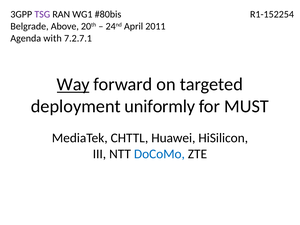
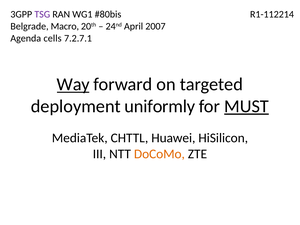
R1-152254: R1-152254 -> R1-112214 (272, 14)
Above: Above -> Macro (65, 26)
2011: 2011 -> 2007 (155, 26)
with: with -> cells (53, 38)
MUST underline: none -> present (246, 106)
DoCoMo colour: blue -> orange (159, 154)
